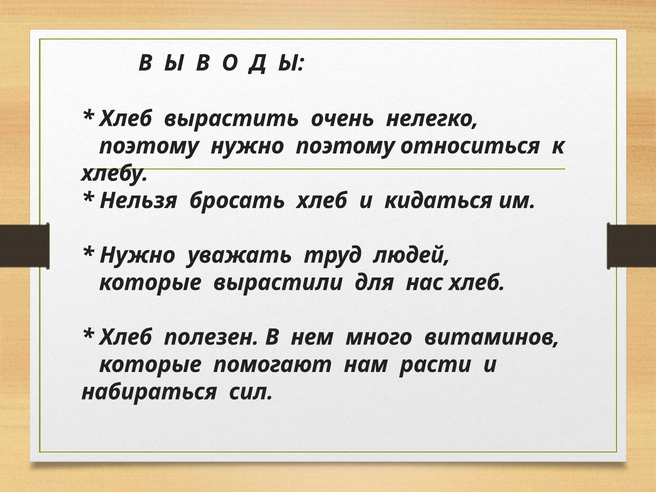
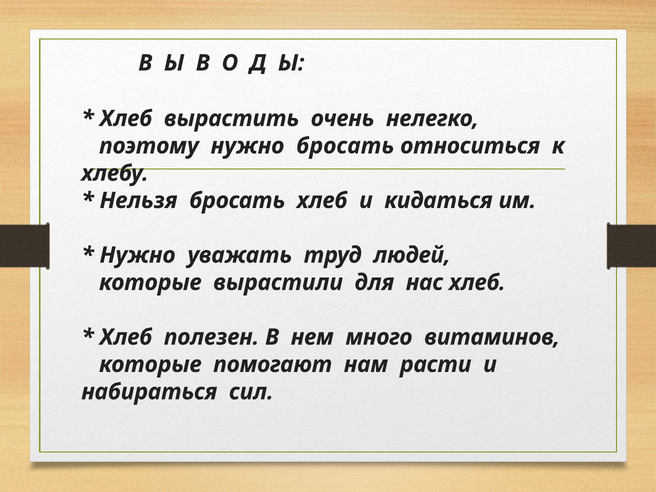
нужно поэтому: поэтому -> бросать (345, 146)
